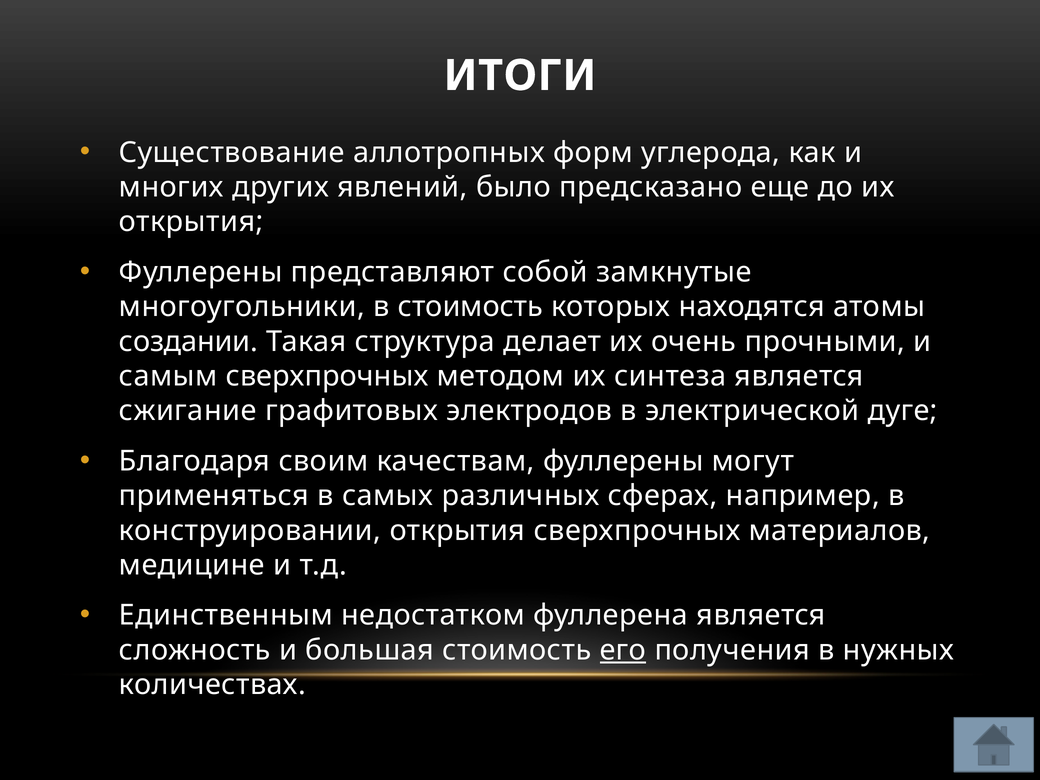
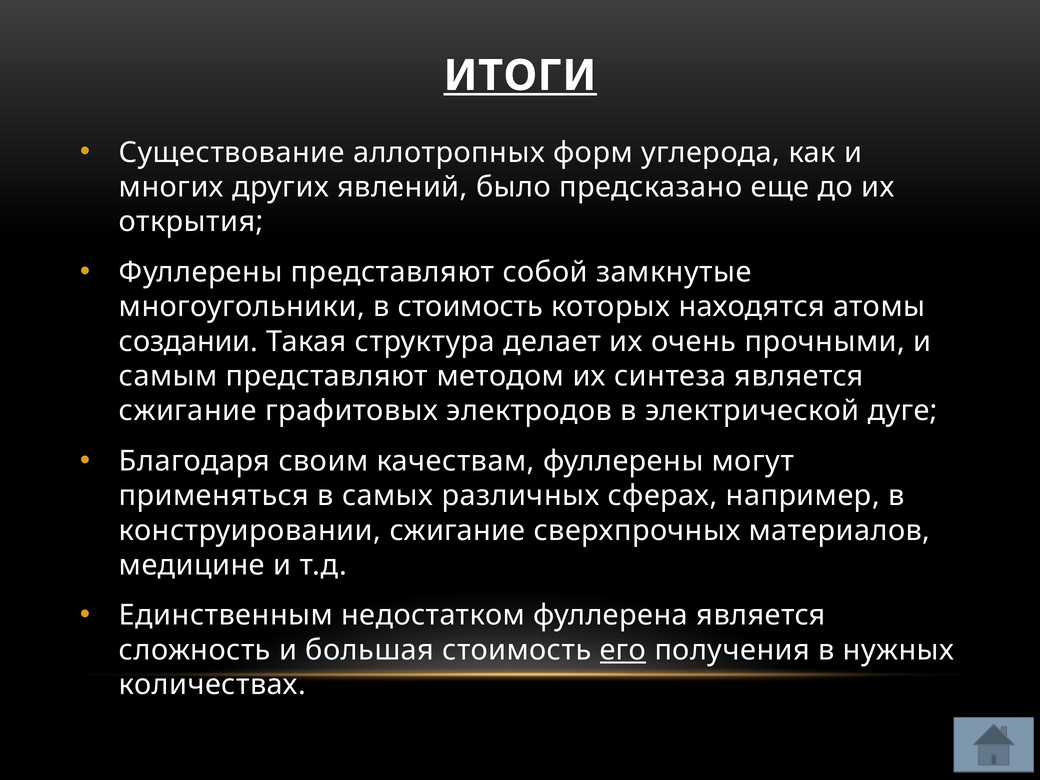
ИТОГИ underline: none -> present (520, 76)
самым сверхпрочных: сверхпрочных -> представляют (327, 376)
конструировании открытия: открытия -> сжигание (457, 530)
